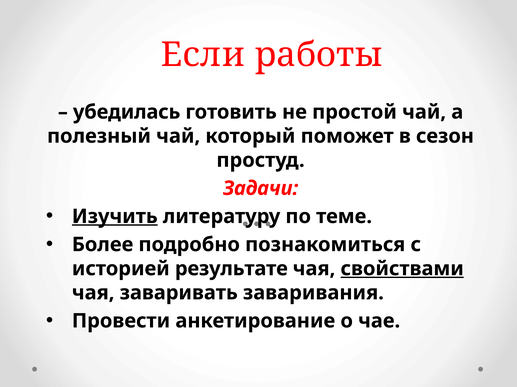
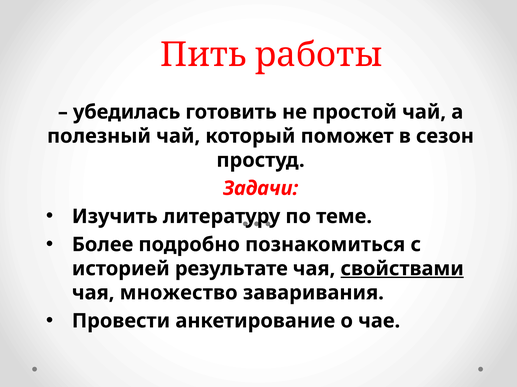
Если: Если -> Пить (203, 55)
Изучить underline: present -> none (115, 217)
заваривать: заваривать -> множество (179, 293)
